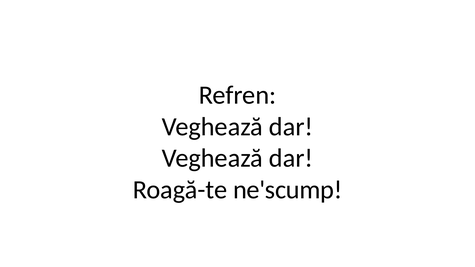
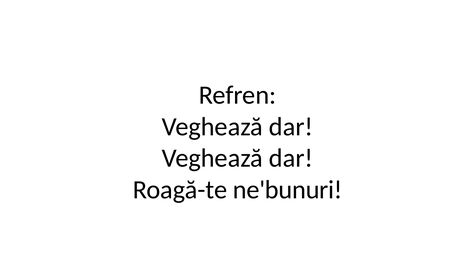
ne'scump: ne'scump -> ne'bunuri (288, 190)
